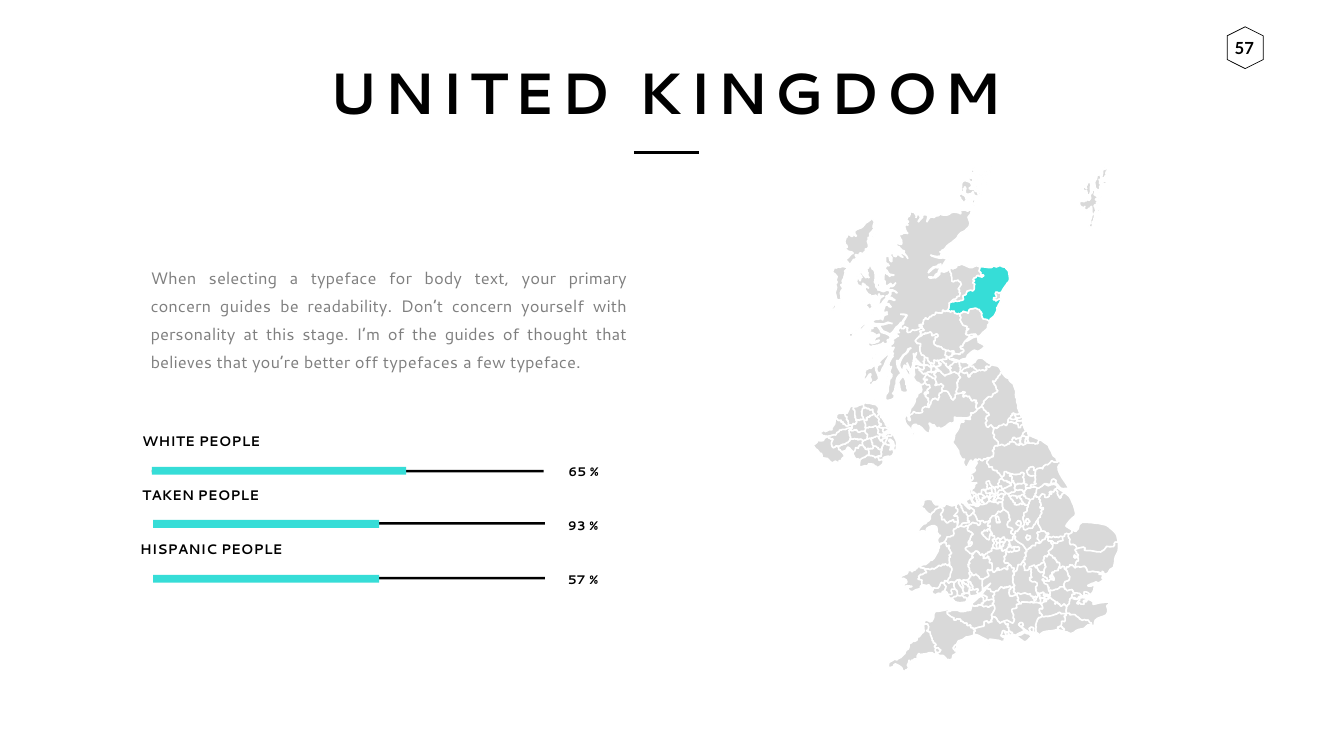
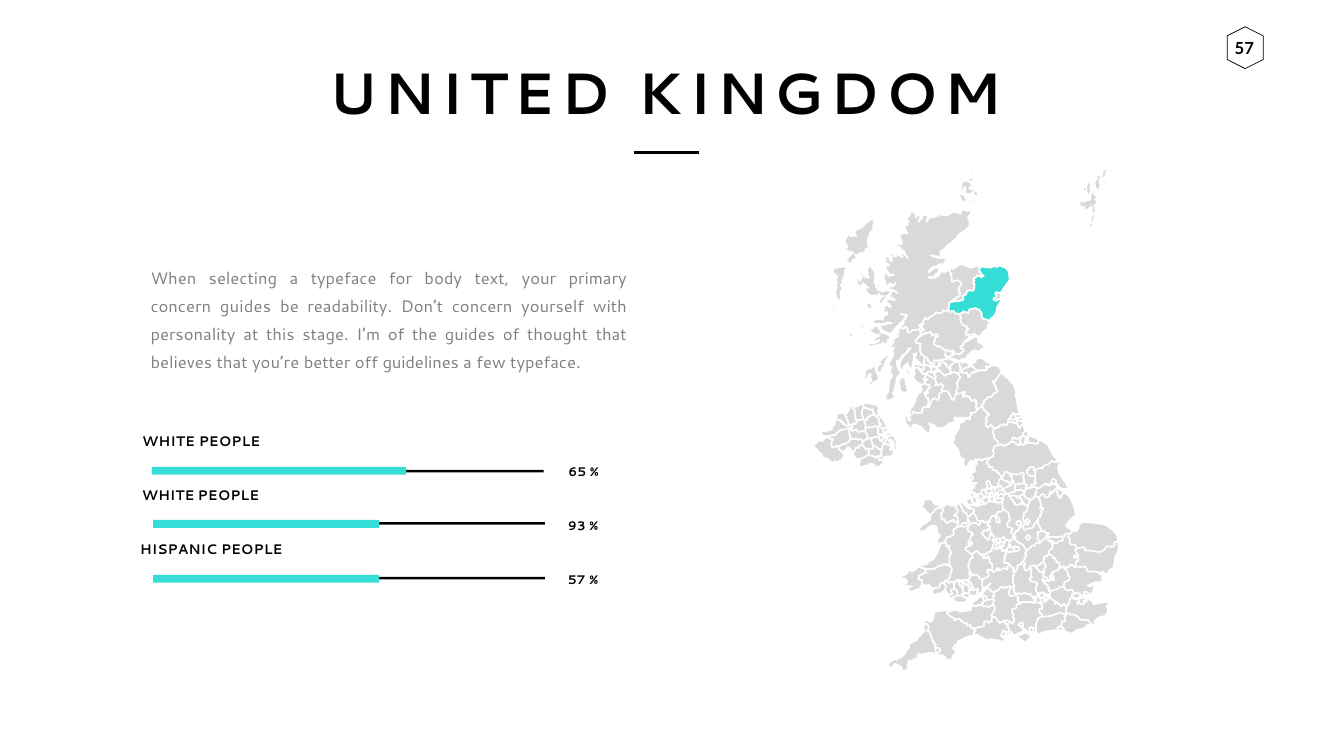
typefaces: typefaces -> guidelines (421, 363)
TAKEN: TAKEN -> WHITE (168, 496)
